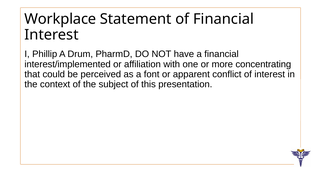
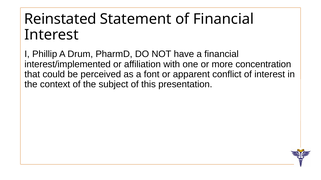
Workplace: Workplace -> Reinstated (60, 19)
concentrating: concentrating -> concentration (263, 64)
